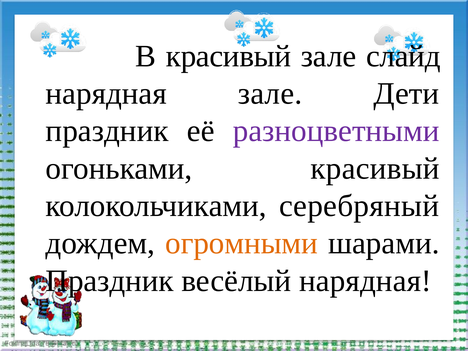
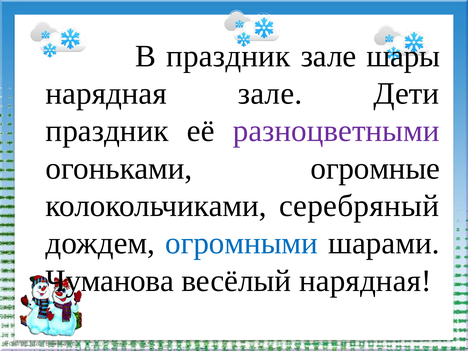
В красивый: красивый -> праздник (228, 56)
слайд: слайд -> шары (403, 56)
огоньками красивый: красивый -> огромные (375, 168)
огромными colour: orange -> blue (242, 243)
Праздник: Праздник -> Чуманова (110, 281)
